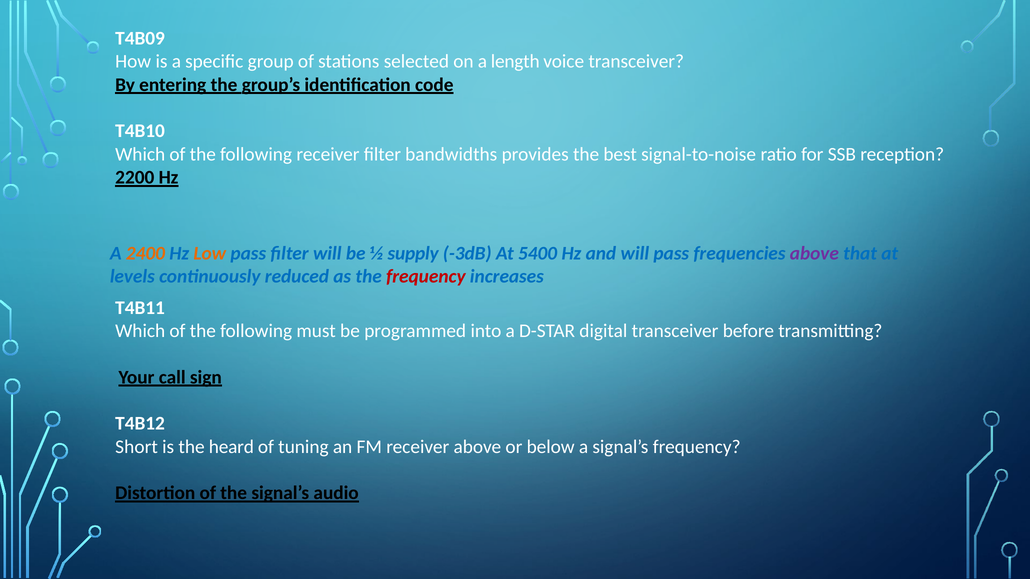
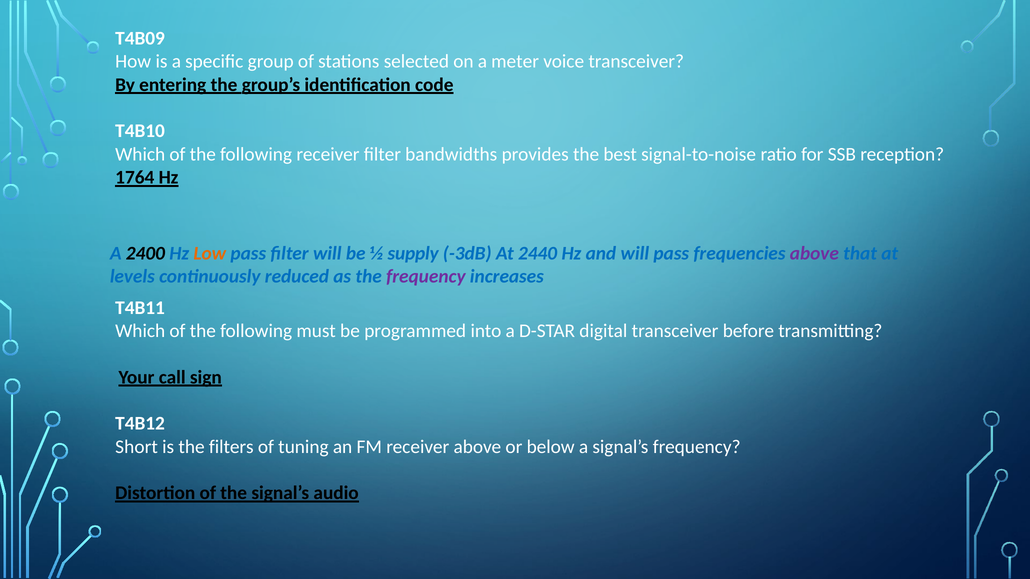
length: length -> meter (515, 62)
2200: 2200 -> 1764 (135, 178)
2400 colour: orange -> black (145, 253)
5400: 5400 -> 2440 (538, 253)
frequency colour: red -> purple (426, 276)
heard: heard -> filters (231, 447)
